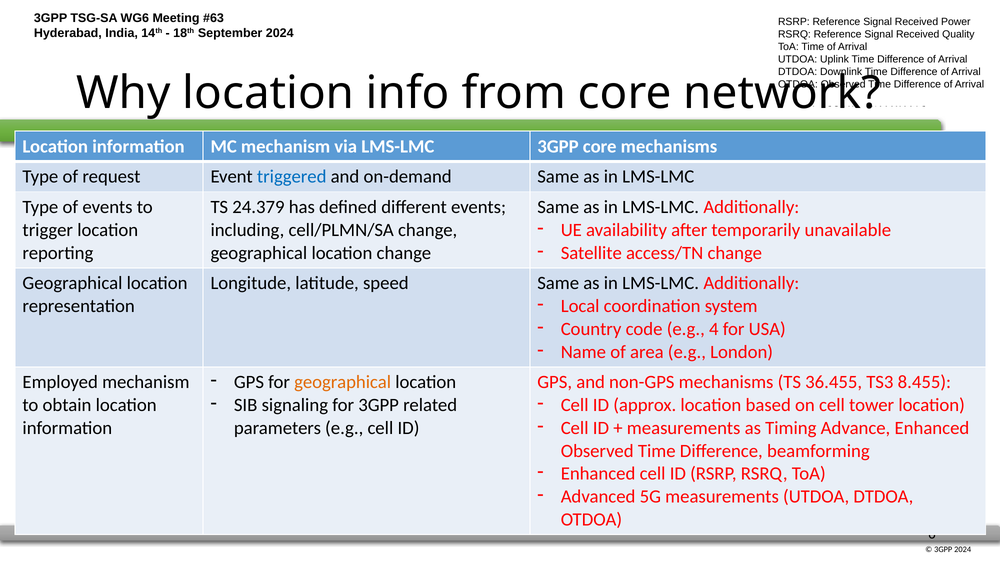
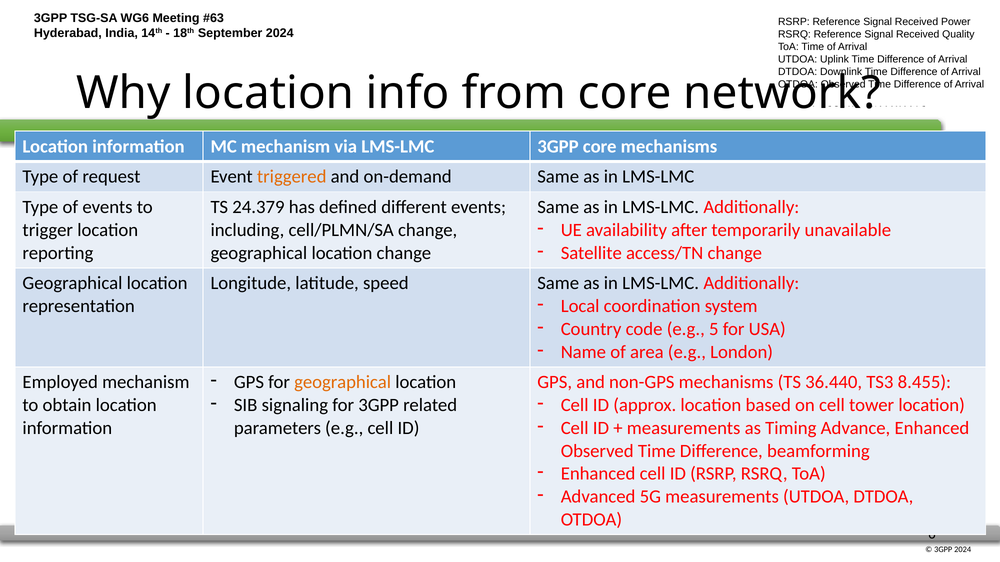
triggered colour: blue -> orange (292, 177)
4: 4 -> 5 (714, 329)
36.455: 36.455 -> 36.440 (834, 383)
